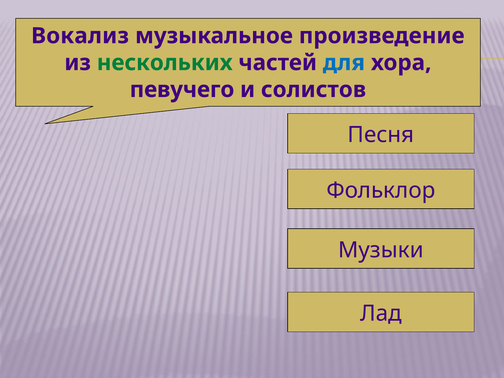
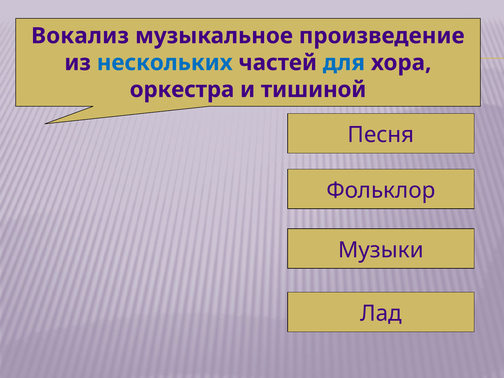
нескольких colour: green -> blue (165, 63)
певучего: певучего -> оркестра (182, 90)
солистов: солистов -> тишиной (314, 90)
